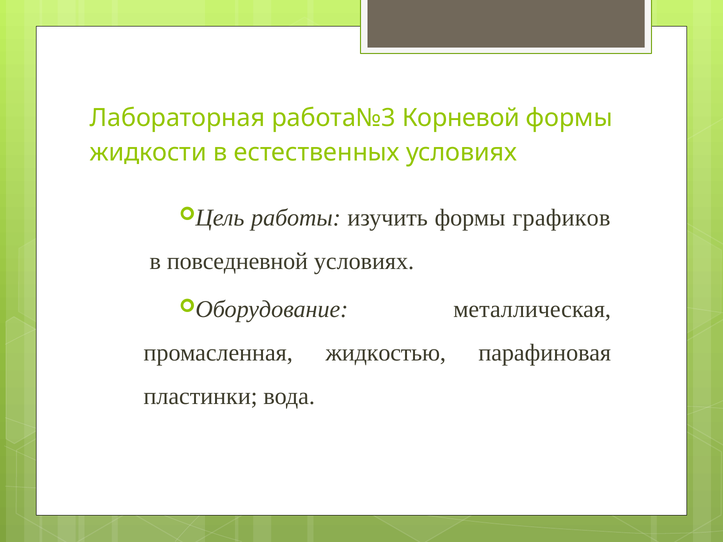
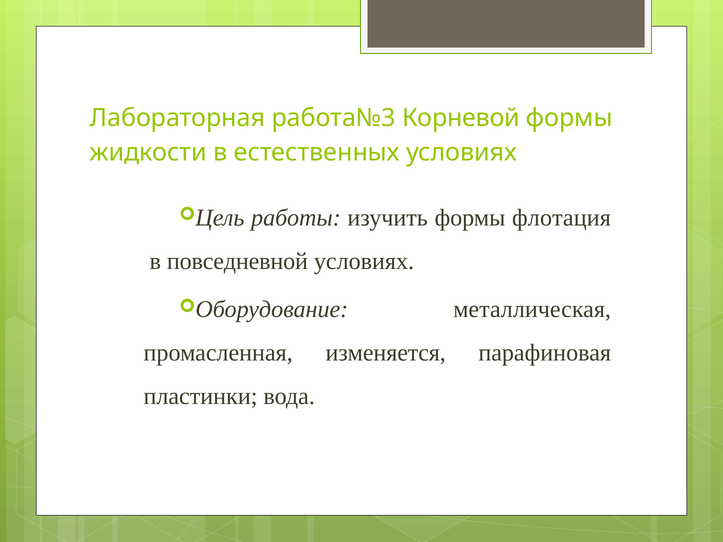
графиков: графиков -> флотация (561, 218)
жидкостью: жидкостью -> изменяется (386, 353)
